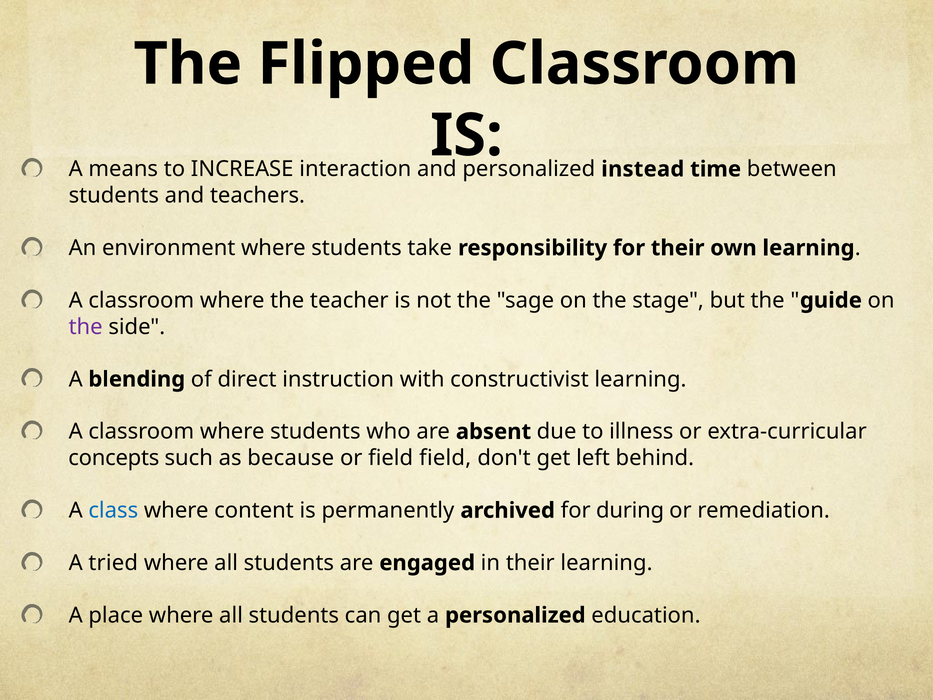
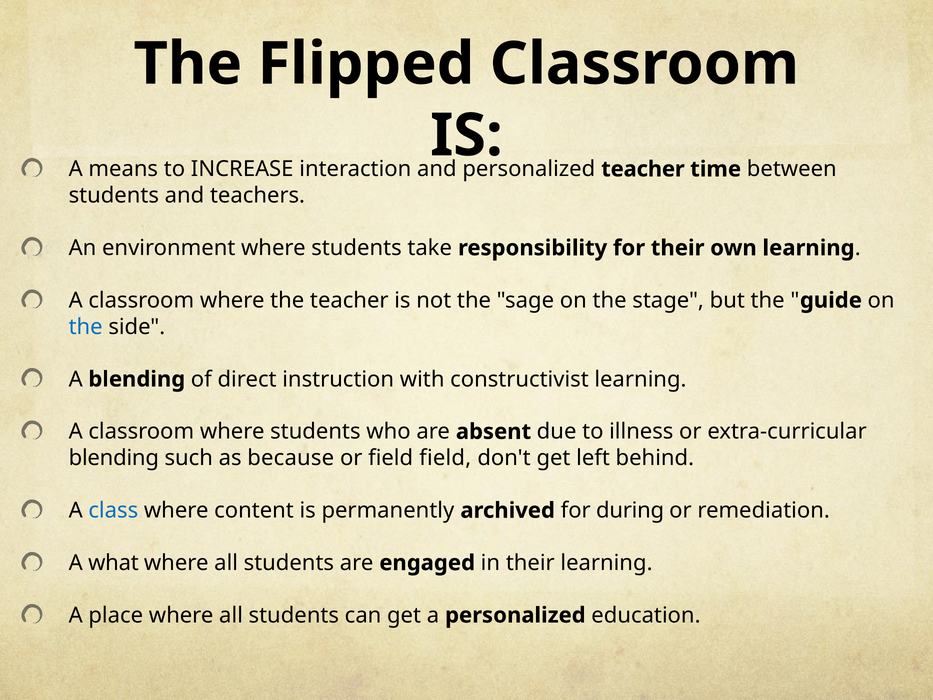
personalized instead: instead -> teacher (643, 169)
the colour: purple -> blue (86, 327)
concepts: concepts -> blending (114, 458)
tried: tried -> what (113, 563)
